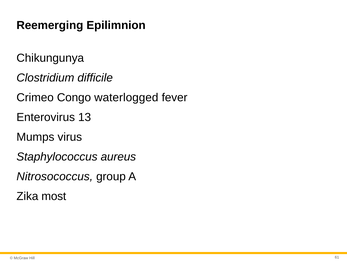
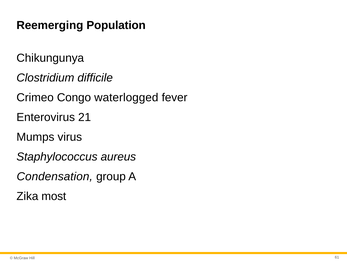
Epilimnion: Epilimnion -> Population (116, 25)
13: 13 -> 21 (85, 117)
Nitrosococcus: Nitrosococcus -> Condensation (55, 176)
